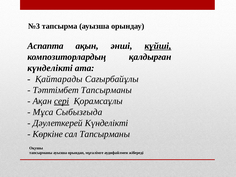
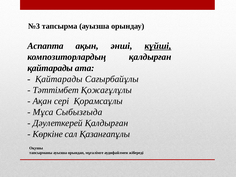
күнделікті: күнделікті -> қайтарады (50, 68)
Тәттімбет Тапсырманы: Тапсырманы -> Қожағұлұлы (106, 90)
сері underline: present -> none (62, 101)
Дәулеткерей Күнделікті: Күнделікті -> Қалдырған (106, 123)
сал Тапсырманы: Тапсырманы -> Қазанғапұлы (105, 134)
